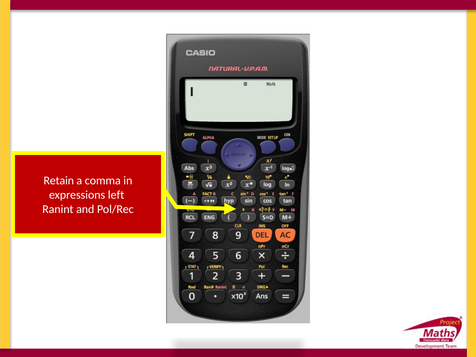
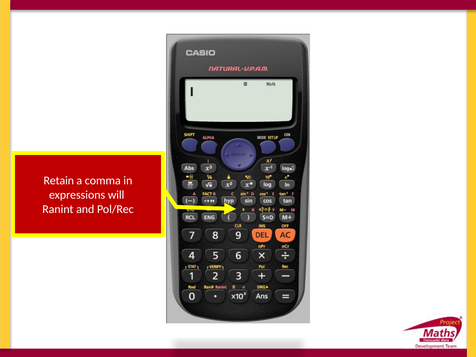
left: left -> will (116, 195)
